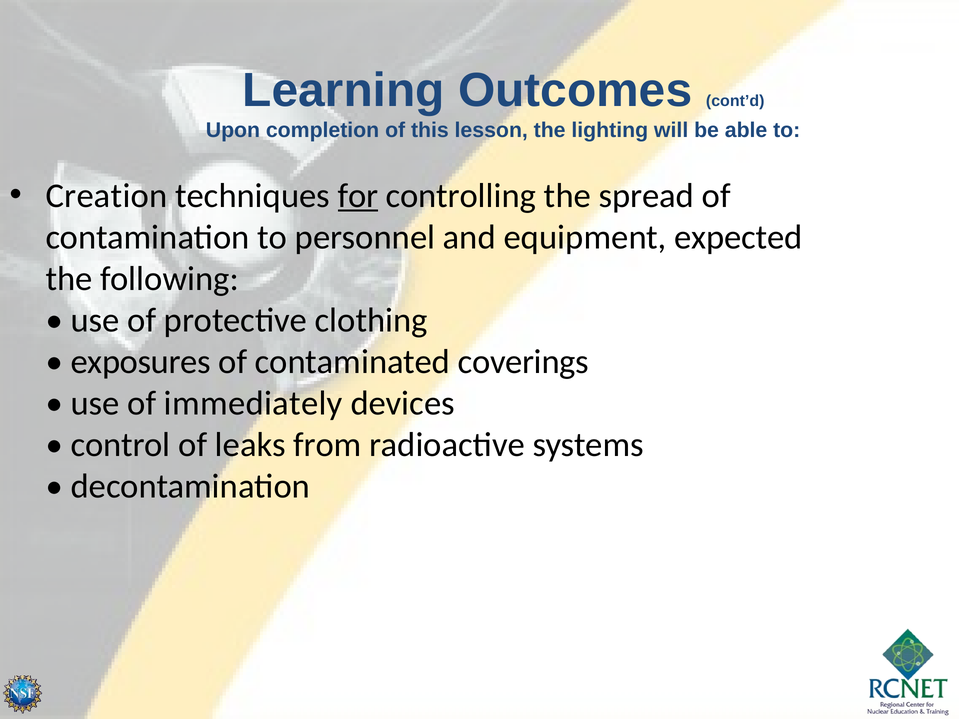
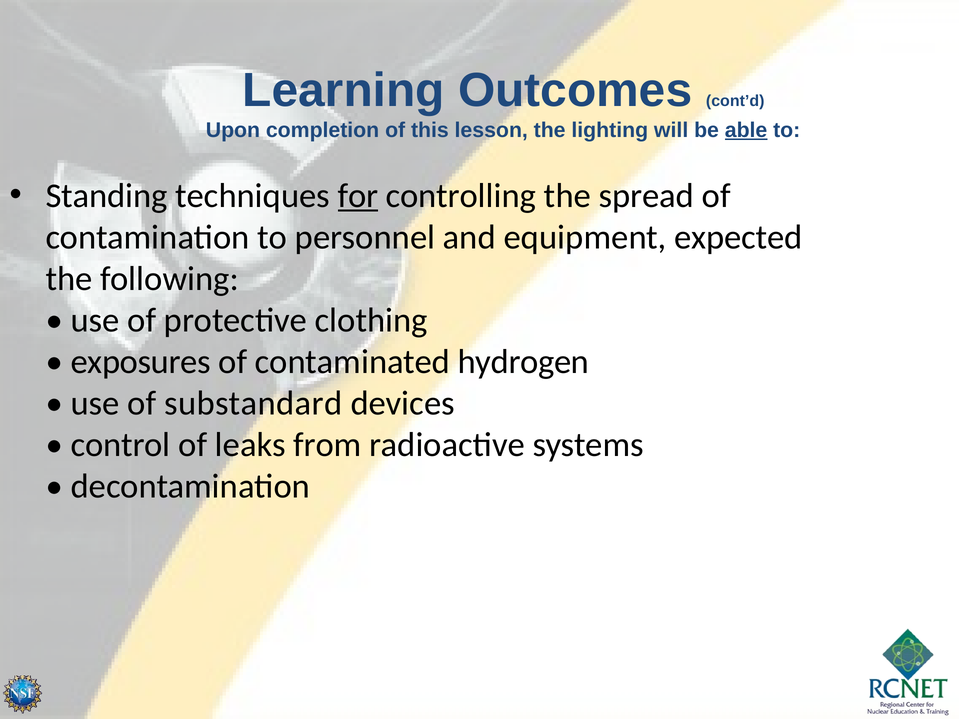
able underline: none -> present (746, 130)
Creation: Creation -> Standing (107, 196)
coverings: coverings -> hydrogen (523, 362)
immediately: immediately -> substandard (253, 403)
